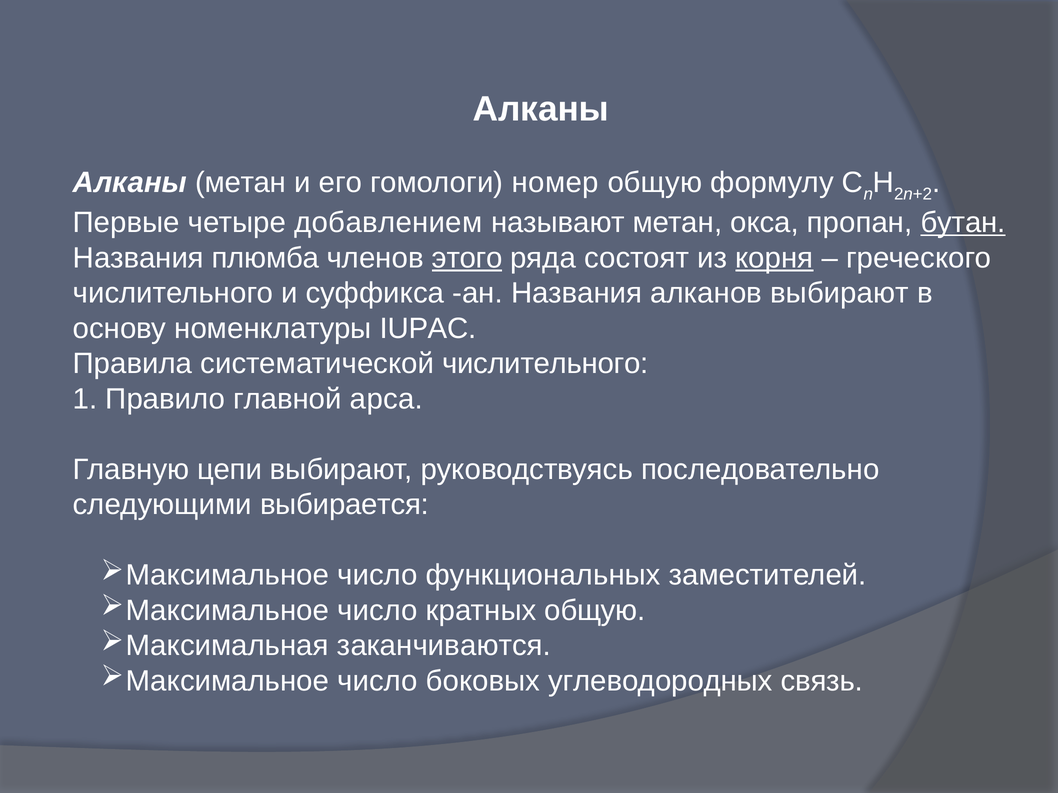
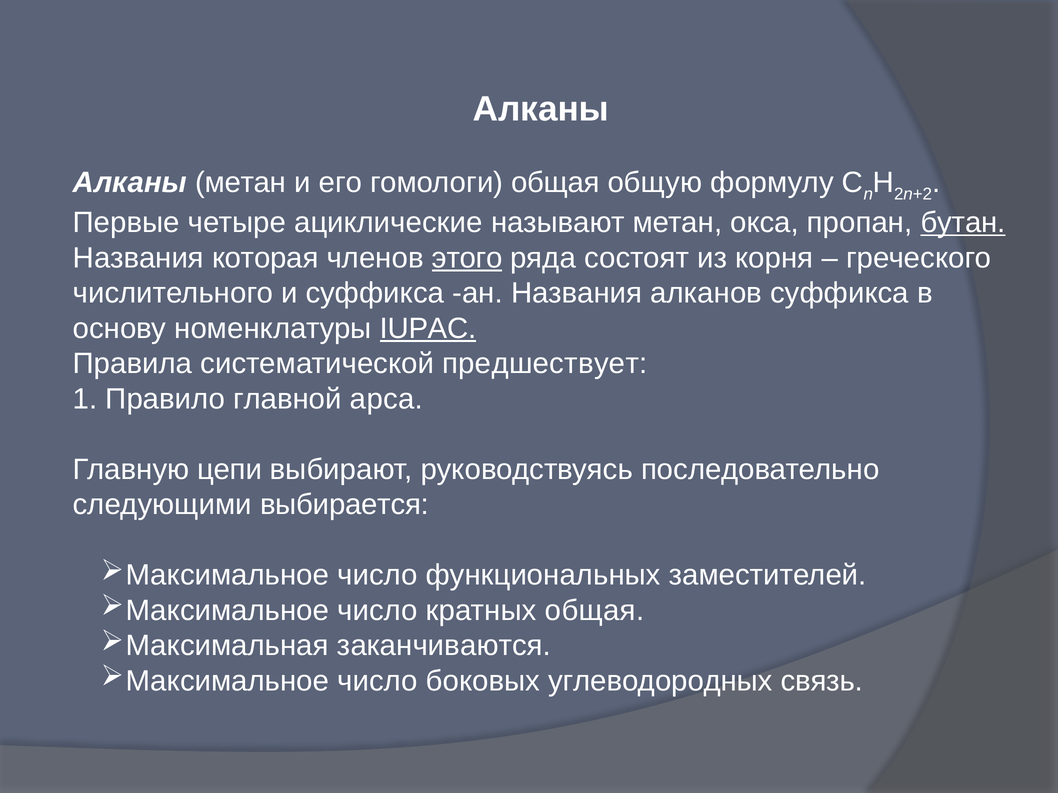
гомологи номер: номер -> общая (556, 183)
добавлением: добавлением -> ациклические (388, 223)
плюмба: плюмба -> которая (265, 258)
корня underline: present -> none (774, 258)
алканов выбирают: выбирают -> суффикса (839, 293)
IUPAC underline: none -> present (428, 329)
систематической числительного: числительного -> предшествует (545, 364)
кратных общую: общую -> общая (595, 611)
